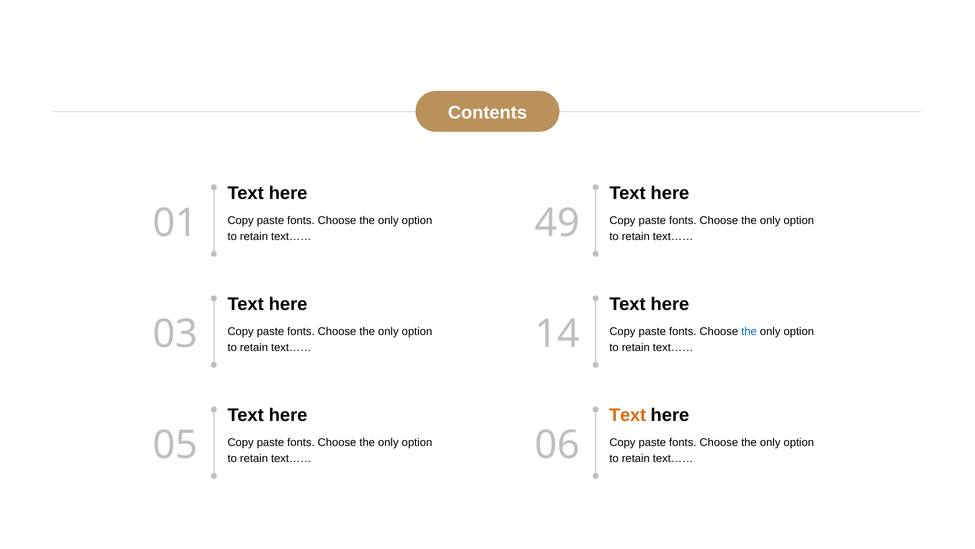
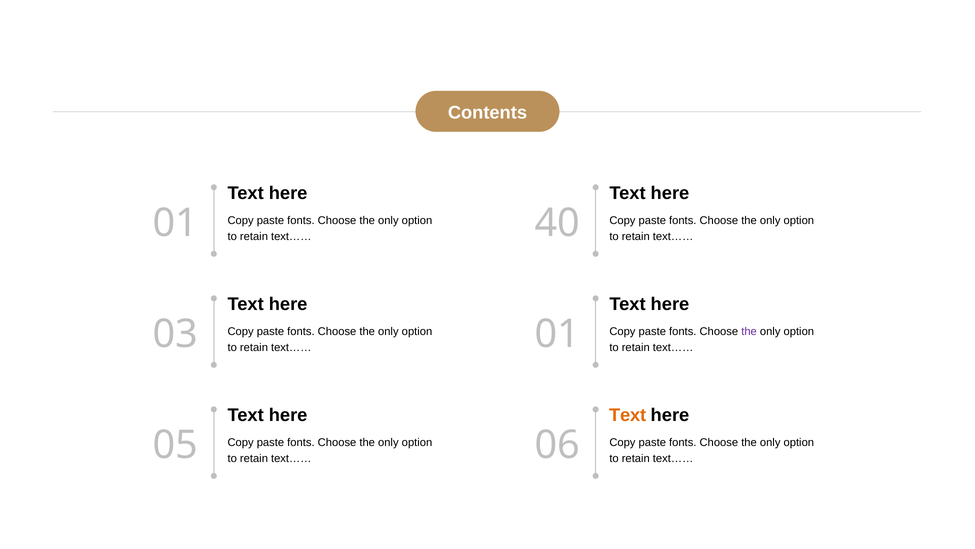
49: 49 -> 40 (557, 223)
the colour: blue -> purple (749, 331)
text…… 14: 14 -> 01 (557, 334)
